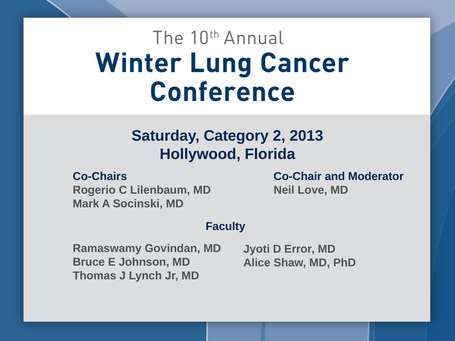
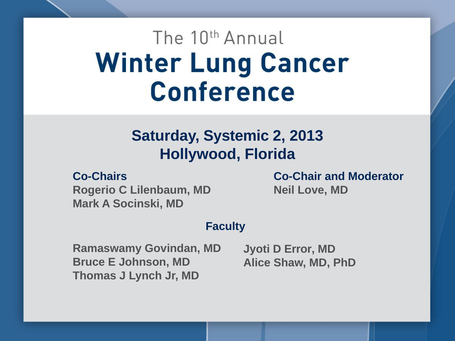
Category: Category -> Systemic (236, 136)
